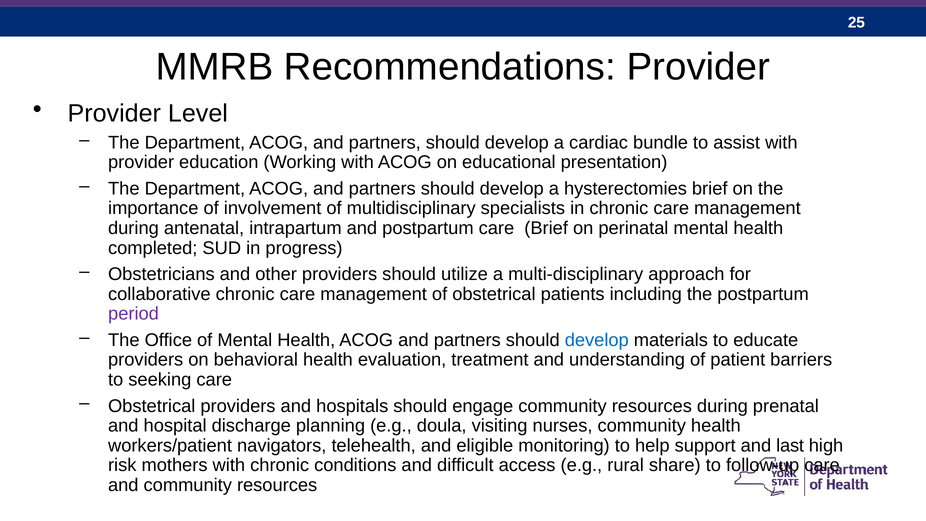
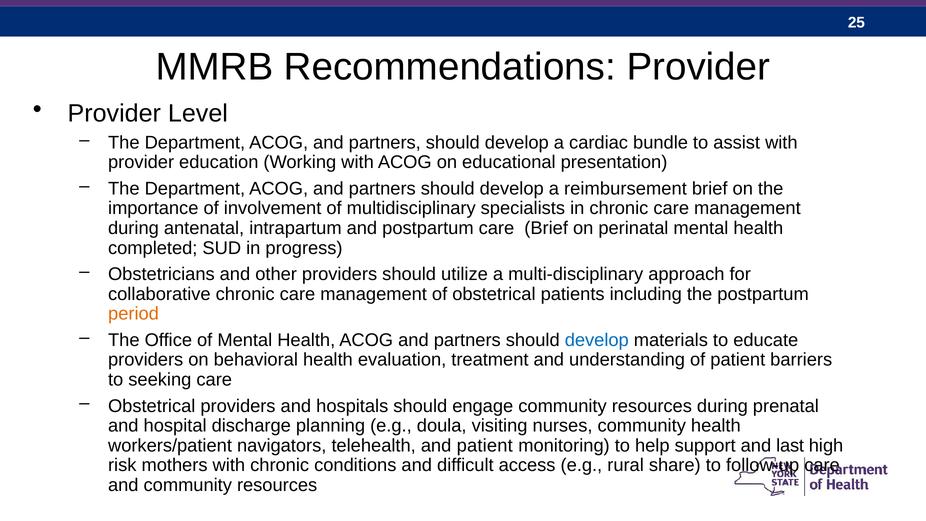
hysterectomies: hysterectomies -> reimbursement (625, 189)
period colour: purple -> orange (134, 314)
and eligible: eligible -> patient (485, 445)
